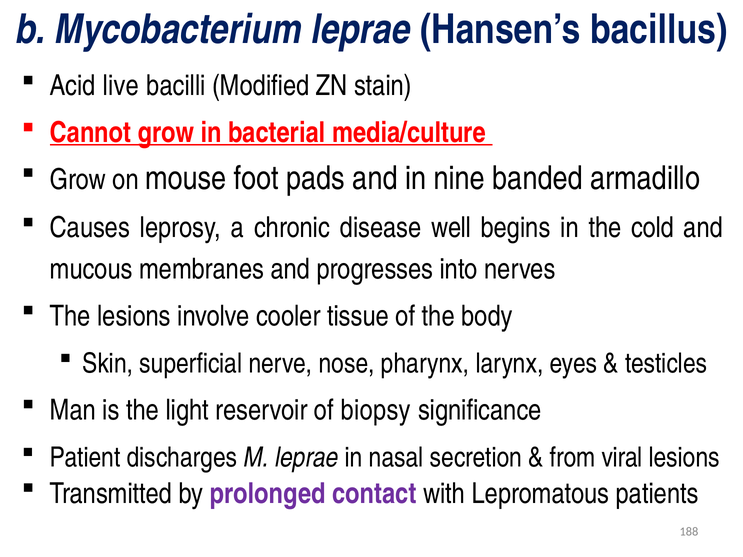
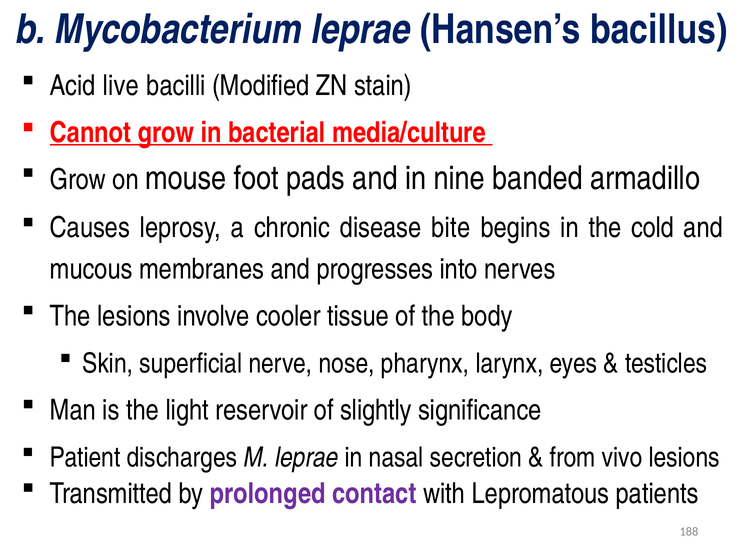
well: well -> bite (451, 228)
biopsy: biopsy -> slightly (376, 410)
viral: viral -> vivo (622, 458)
